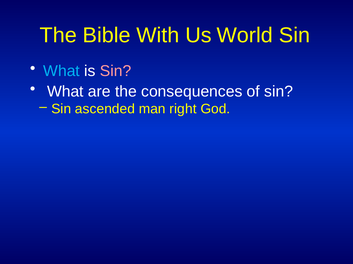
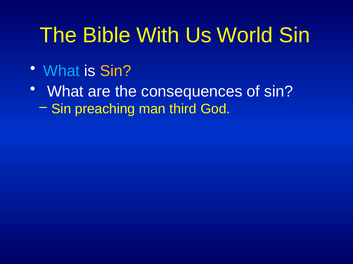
Sin colour: pink -> yellow (116, 71)
ascended: ascended -> preaching (105, 109)
right: right -> third (183, 109)
